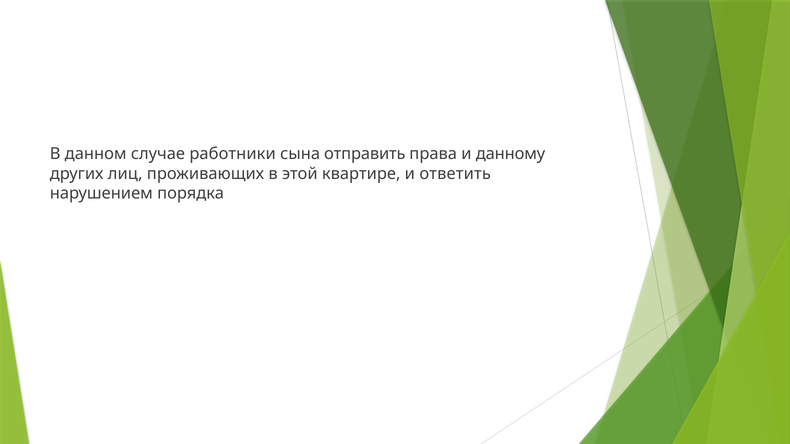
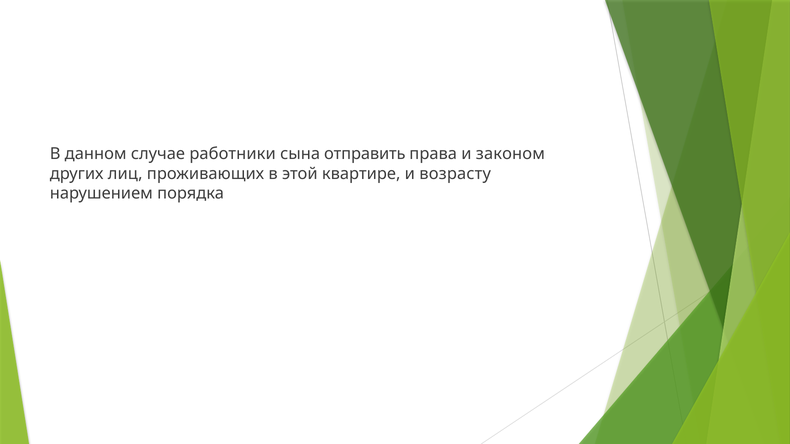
данному: данному -> законом (510, 154)
ответить: ответить -> возрасту (455, 174)
